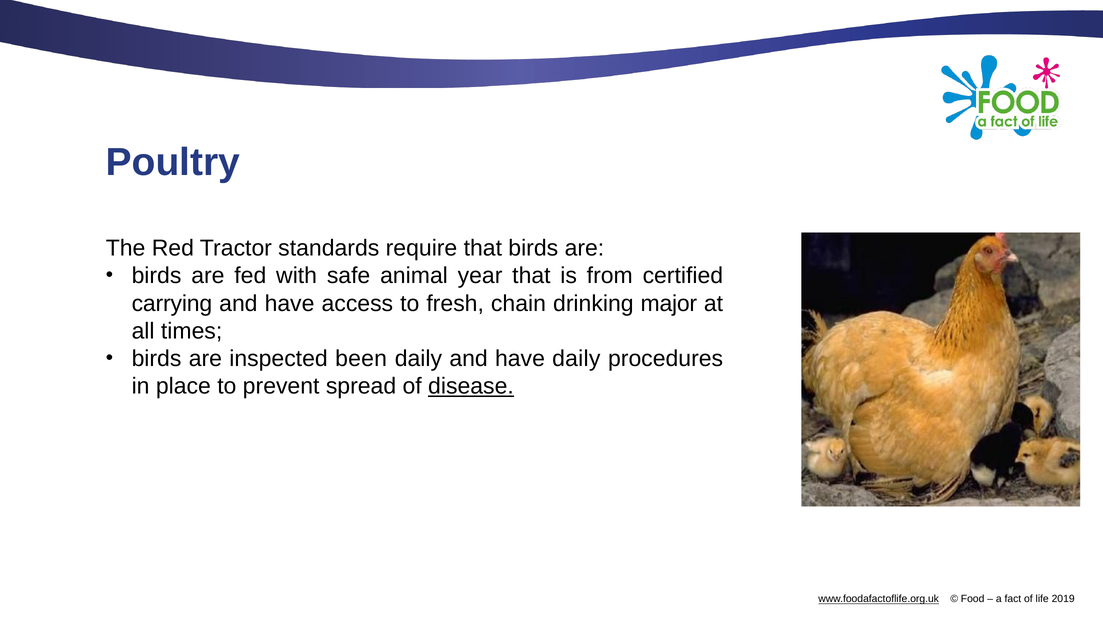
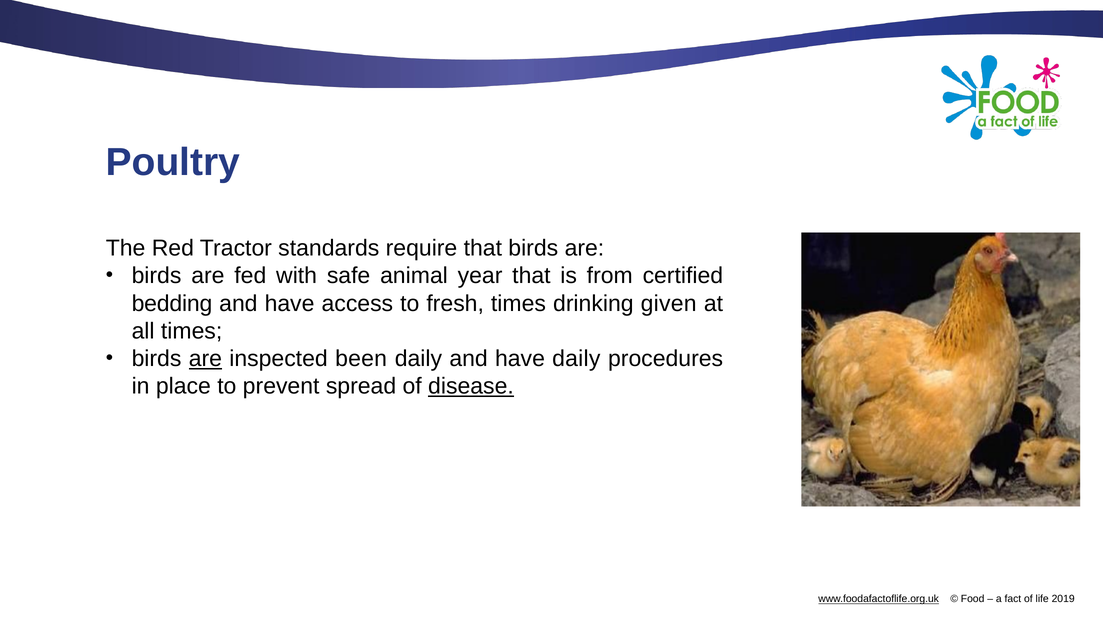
carrying: carrying -> bedding (172, 303)
fresh chain: chain -> times (518, 303)
major: major -> given (669, 303)
are underline: none -> present (205, 358)
